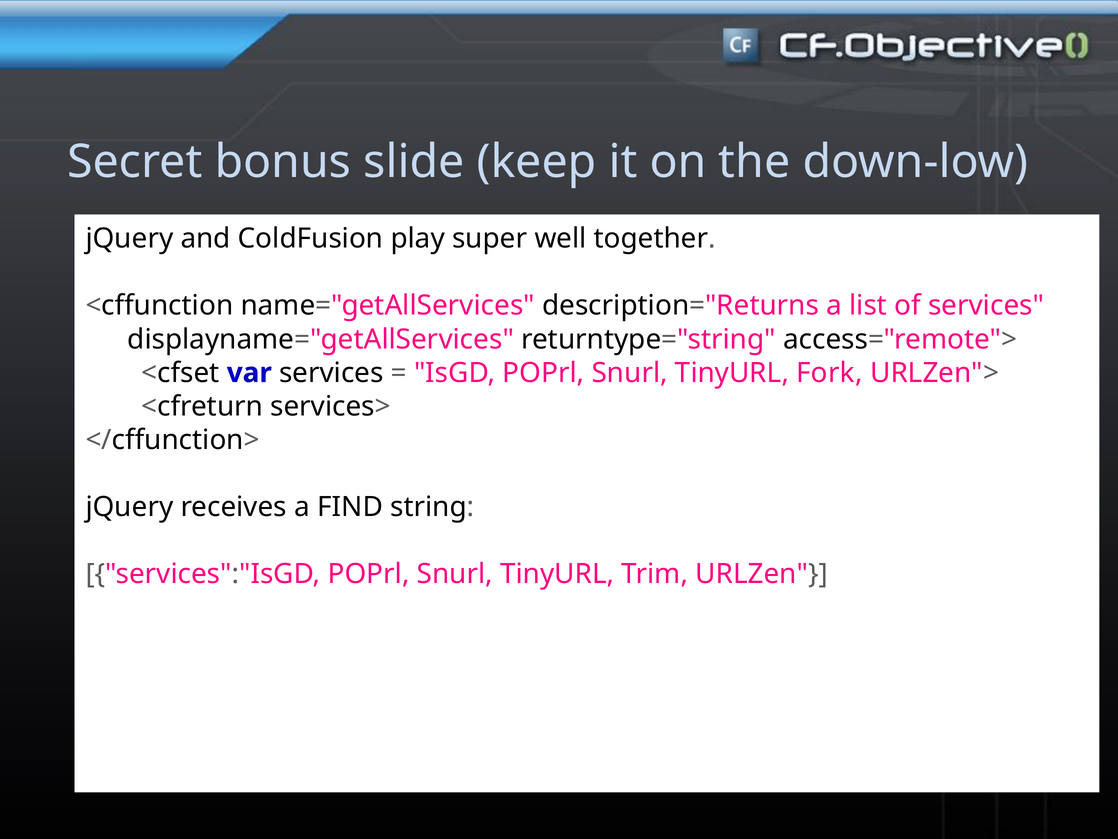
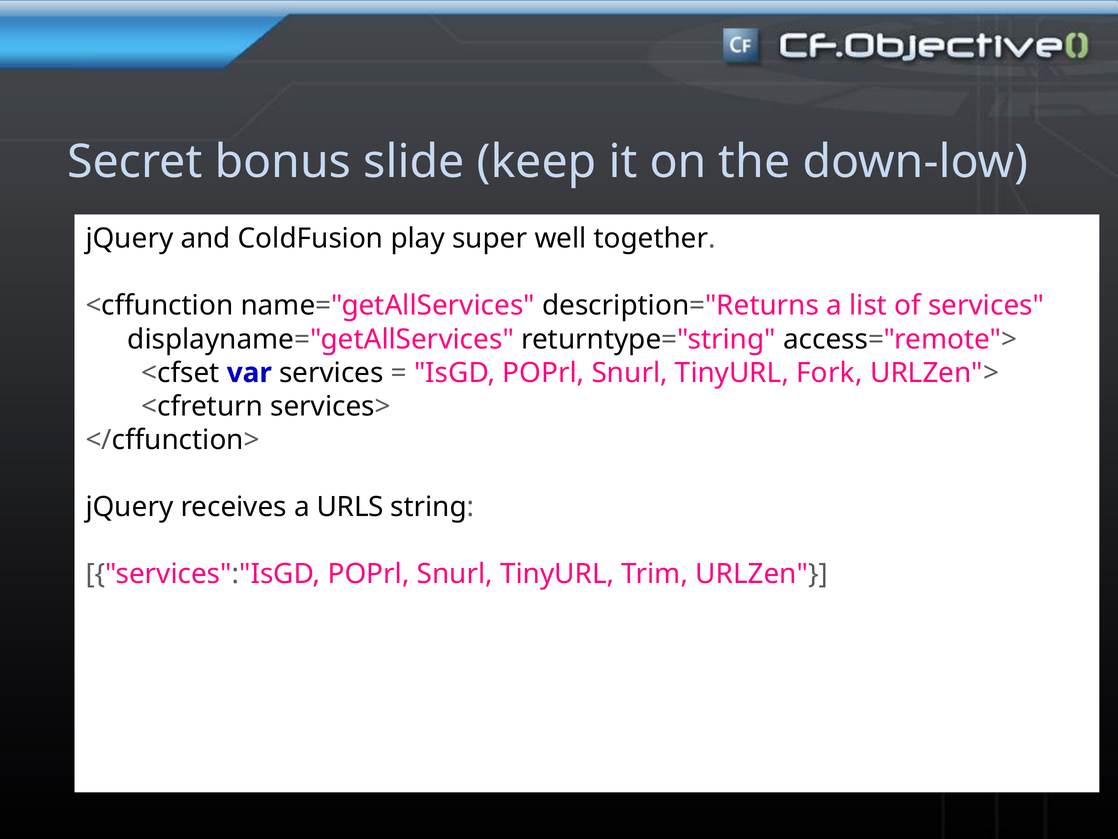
FIND: FIND -> URLS (350, 507)
